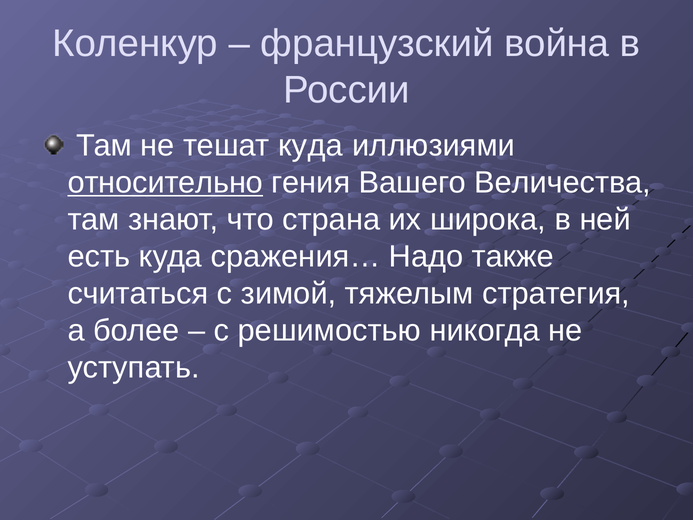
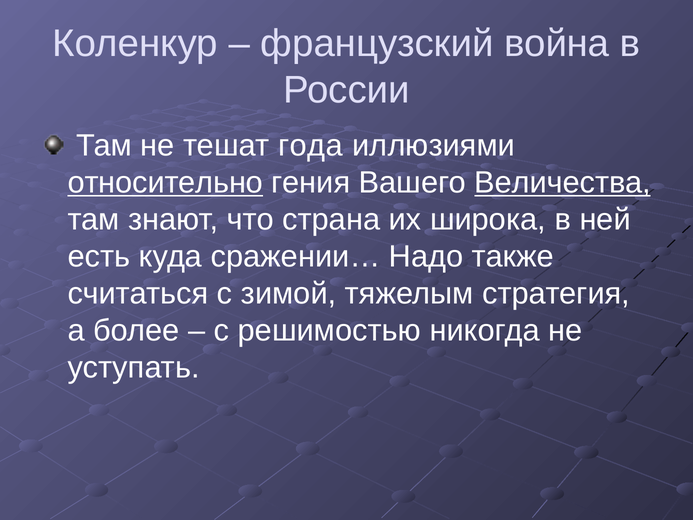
тешат куда: куда -> года (311, 145)
Величества underline: none -> present (563, 182)
сражения…: сражения… -> сражении… (296, 256)
